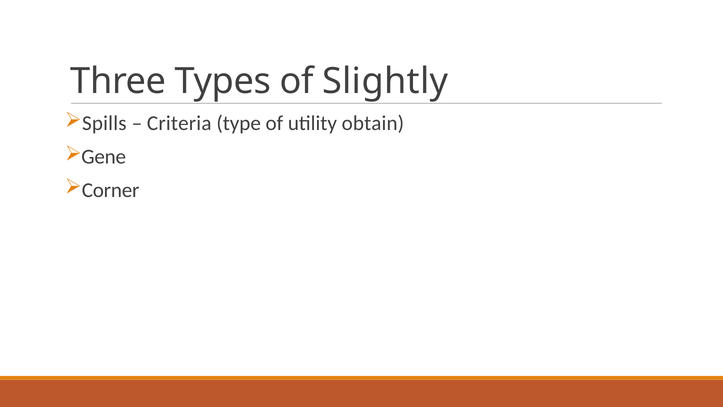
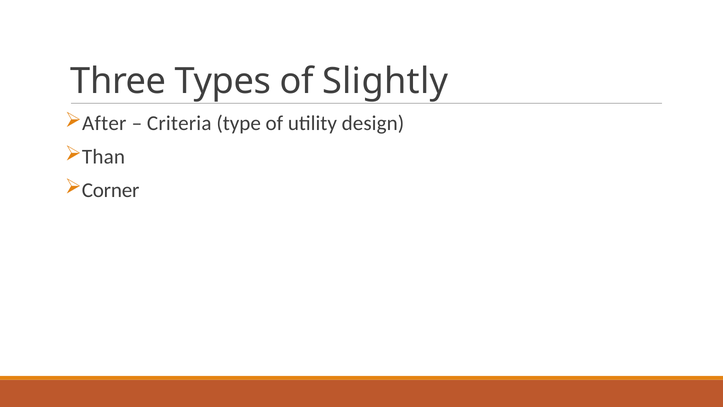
Spills: Spills -> After (104, 123)
obtain: obtain -> design (373, 123)
Gene: Gene -> Than (103, 157)
